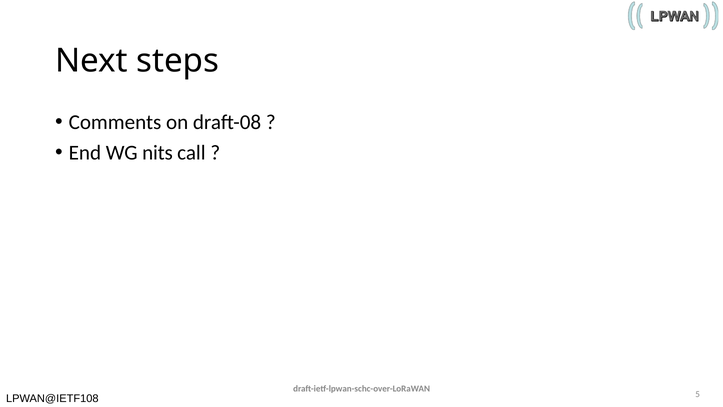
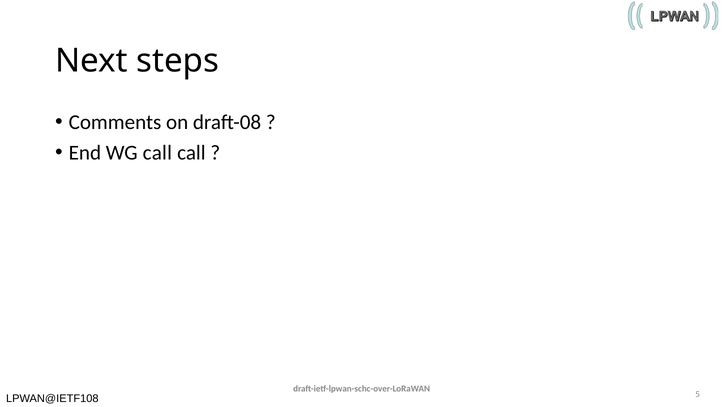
WG nits: nits -> call (157, 153)
